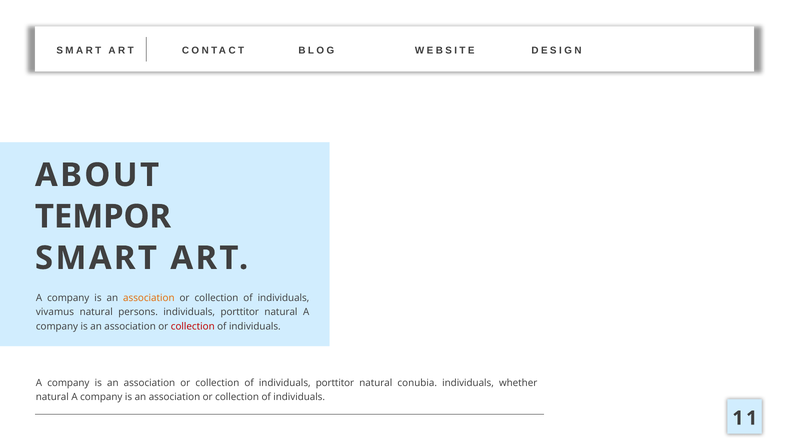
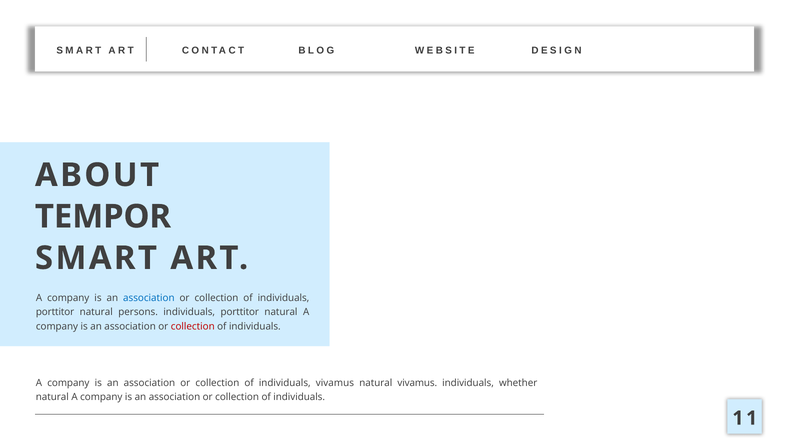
association colour: orange -> blue (149, 298)
vivamus: vivamus -> porttitor (55, 312)
of individuals porttitor: porttitor -> vivamus (335, 383)
natural conubia: conubia -> vivamus (417, 383)
